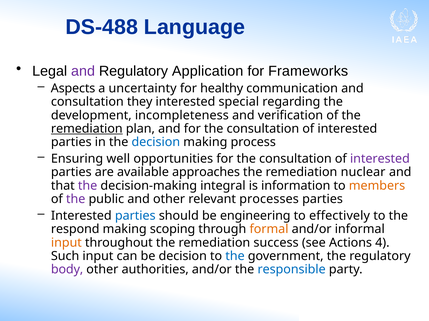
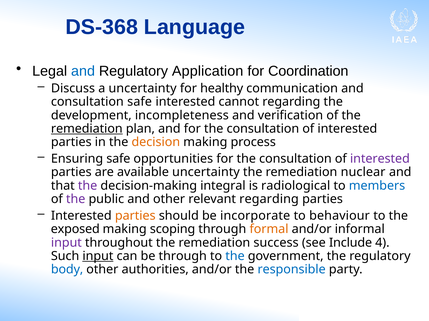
DS-488: DS-488 -> DS-368 (102, 27)
and colour: purple -> blue (83, 71)
Frameworks: Frameworks -> Coordination (308, 71)
Aspects: Aspects -> Discuss (73, 88)
consultation they: they -> safe (140, 102)
special: special -> cannot (239, 102)
decision colour: blue -> orange (156, 143)
Ensuring well: well -> safe (118, 159)
available approaches: approaches -> uncertainty (206, 173)
information: information -> radiological (296, 186)
members colour: orange -> blue (377, 186)
relevant processes: processes -> regarding (269, 200)
parties colour: blue -> orange (135, 216)
engineering: engineering -> incorporate (255, 216)
effectively: effectively -> behaviour (340, 216)
respond: respond -> exposed (75, 230)
input colour: orange -> purple (66, 243)
Actions: Actions -> Include (351, 243)
input underline: none -> present (98, 257)
be decision: decision -> through (183, 257)
body colour: purple -> blue (67, 270)
